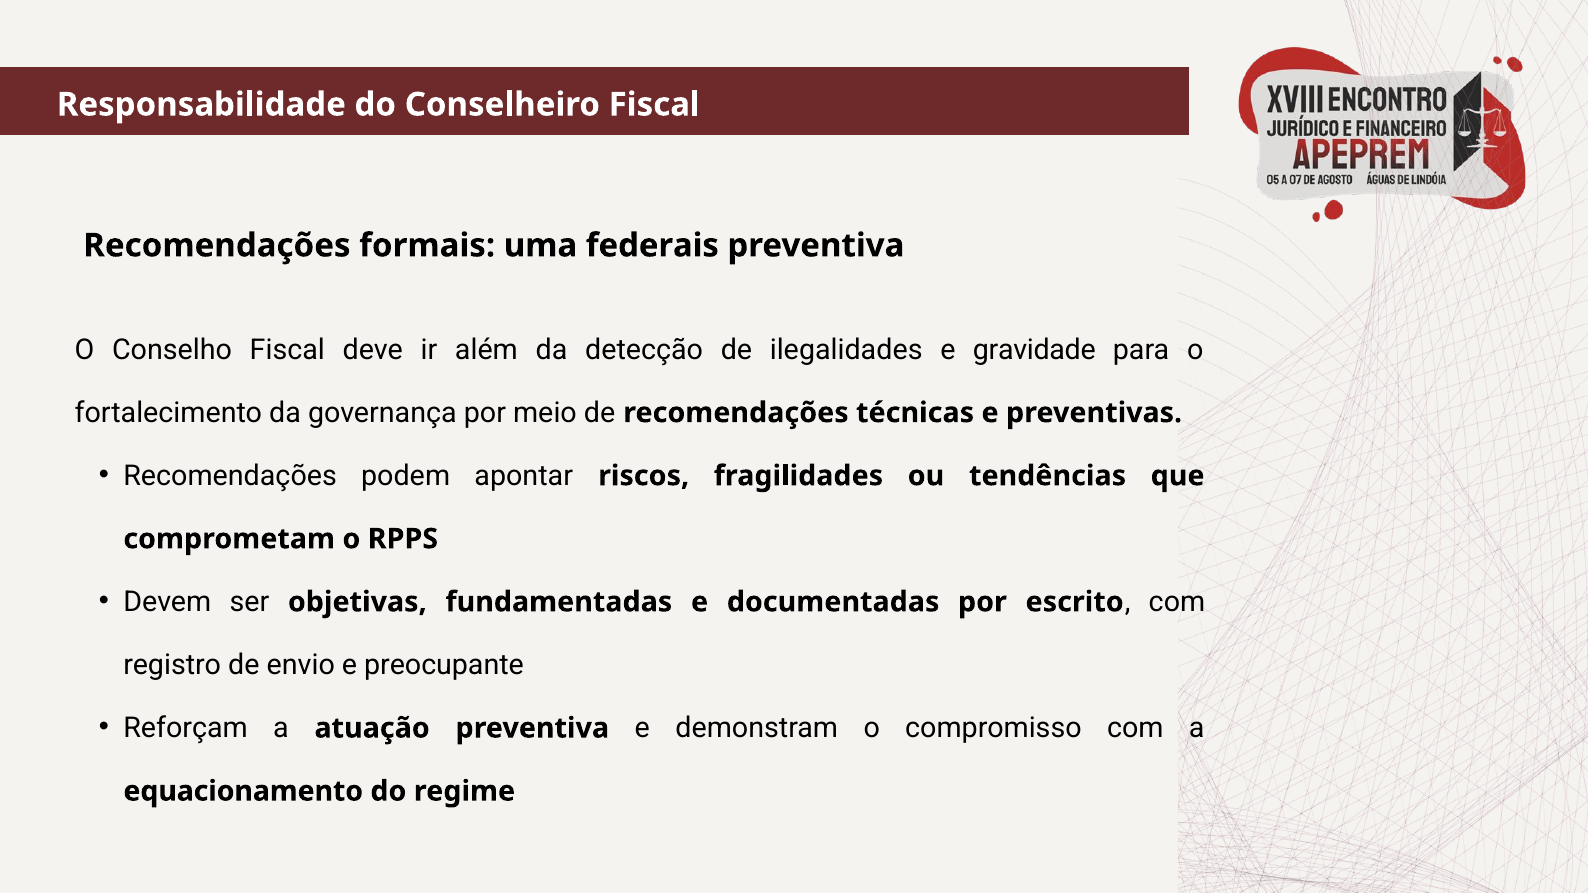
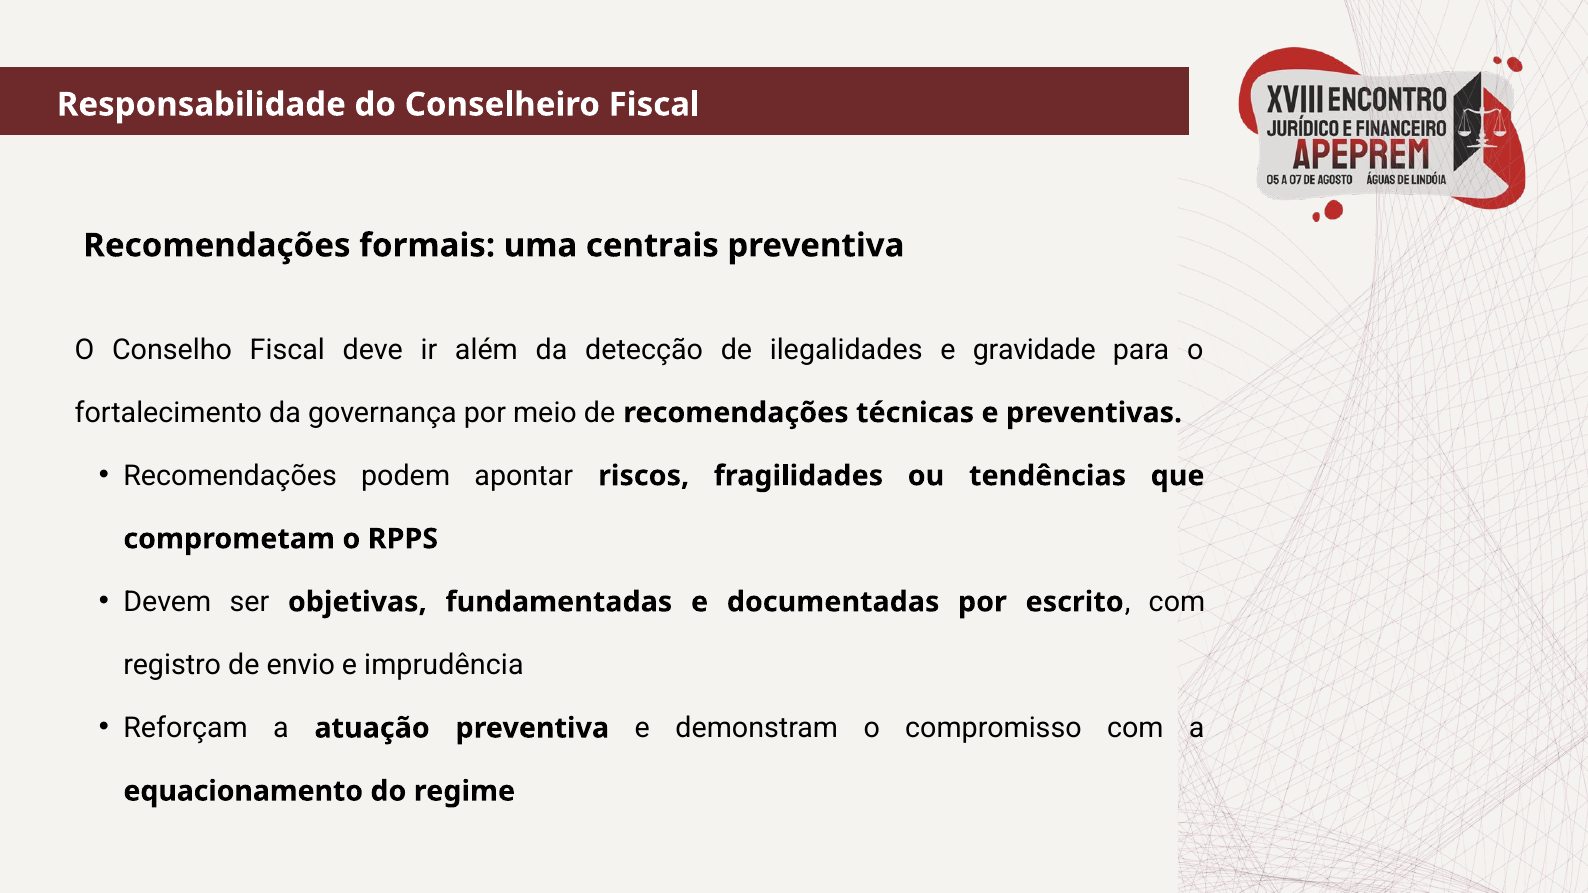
federais: federais -> centrais (652, 246)
preocupante: preocupante -> imprudência (444, 665)
